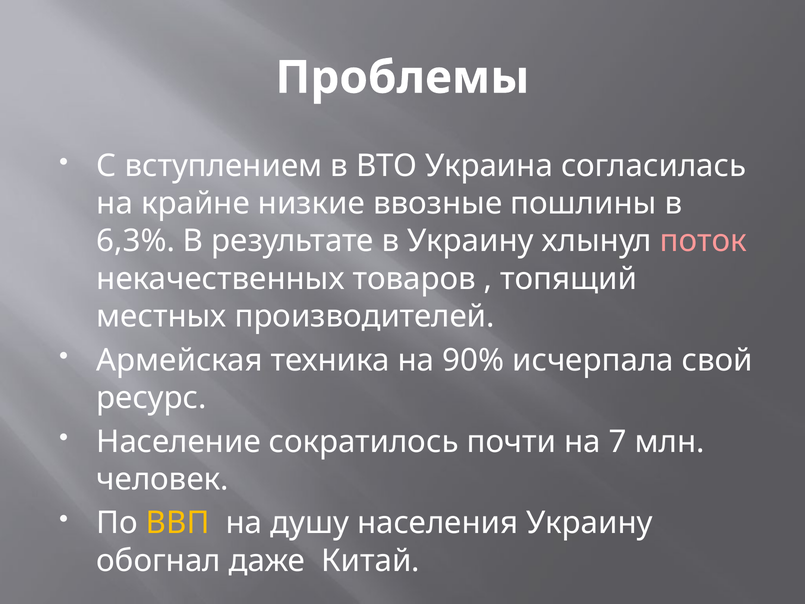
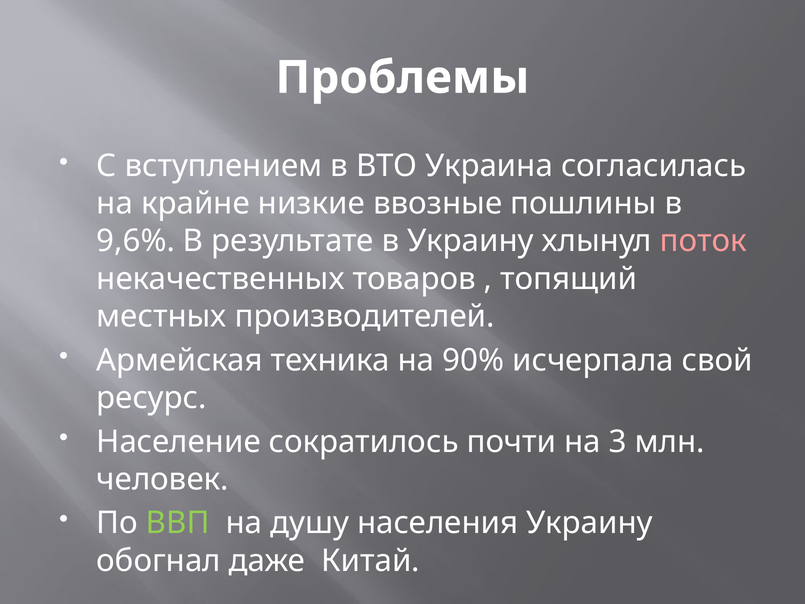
6,3%: 6,3% -> 9,6% (136, 241)
7: 7 -> 3 (618, 441)
ВВП colour: yellow -> light green (178, 523)
